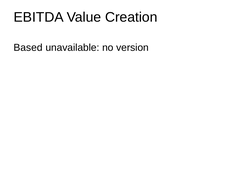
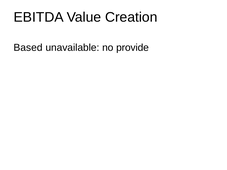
version: version -> provide (133, 48)
